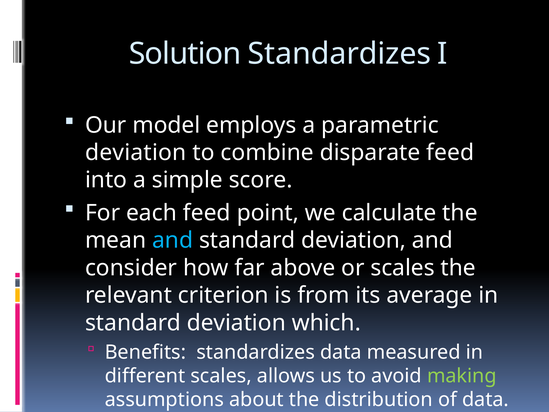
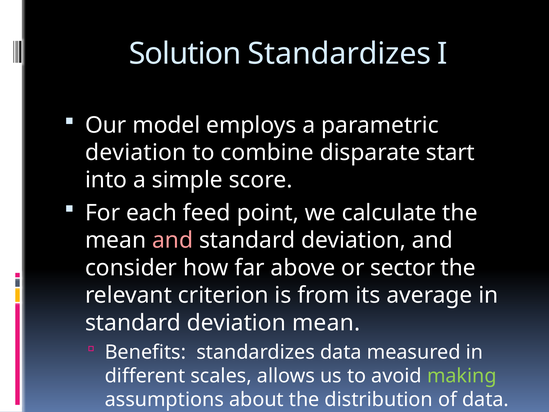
disparate feed: feed -> start (450, 153)
and colour: light blue -> pink (173, 240)
or scales: scales -> sector (403, 268)
deviation which: which -> mean (326, 323)
